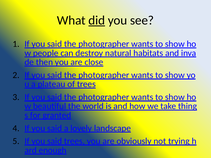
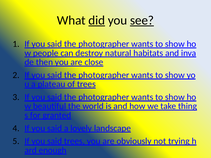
see underline: none -> present (142, 20)
